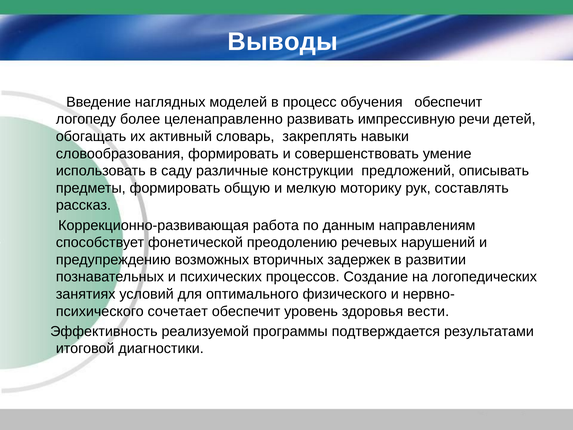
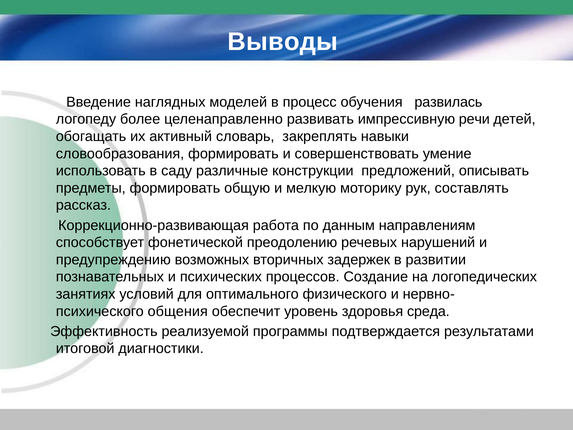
обучения обеспечит: обеспечит -> развилась (448, 102)
сочетает: сочетает -> общения (178, 311)
вести: вести -> среда (428, 311)
